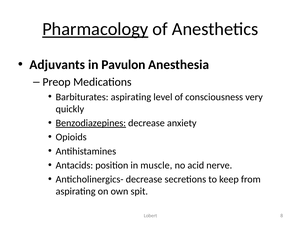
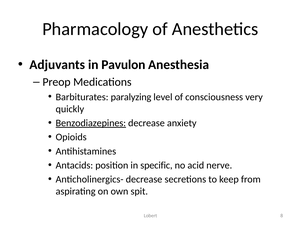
Pharmacology underline: present -> none (95, 29)
Barbiturates aspirating: aspirating -> paralyzing (131, 97)
muscle: muscle -> specific (156, 165)
